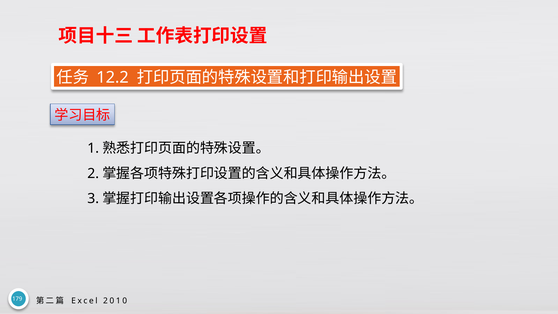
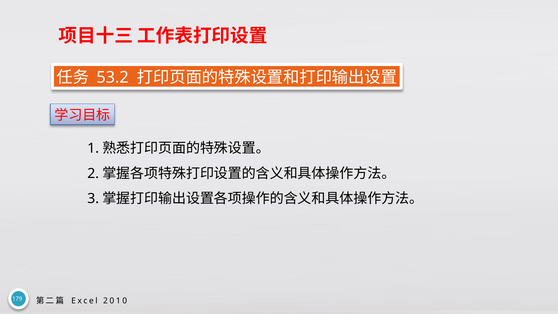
12.2: 12.2 -> 53.2 (113, 78)
